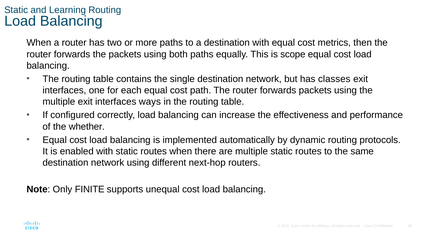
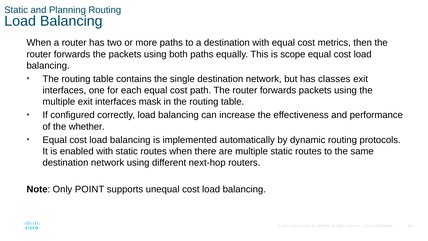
Learning: Learning -> Planning (67, 10)
ways: ways -> mask (150, 102)
FINITE: FINITE -> POINT (90, 189)
